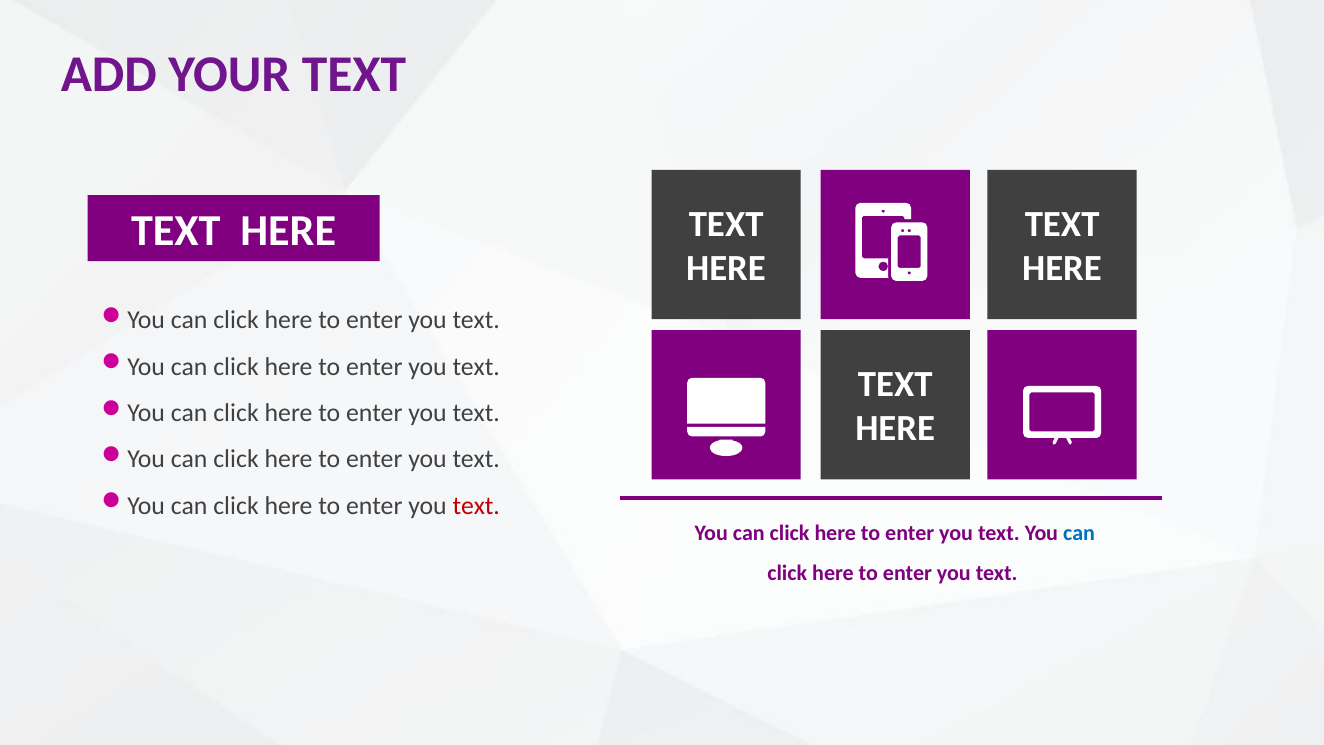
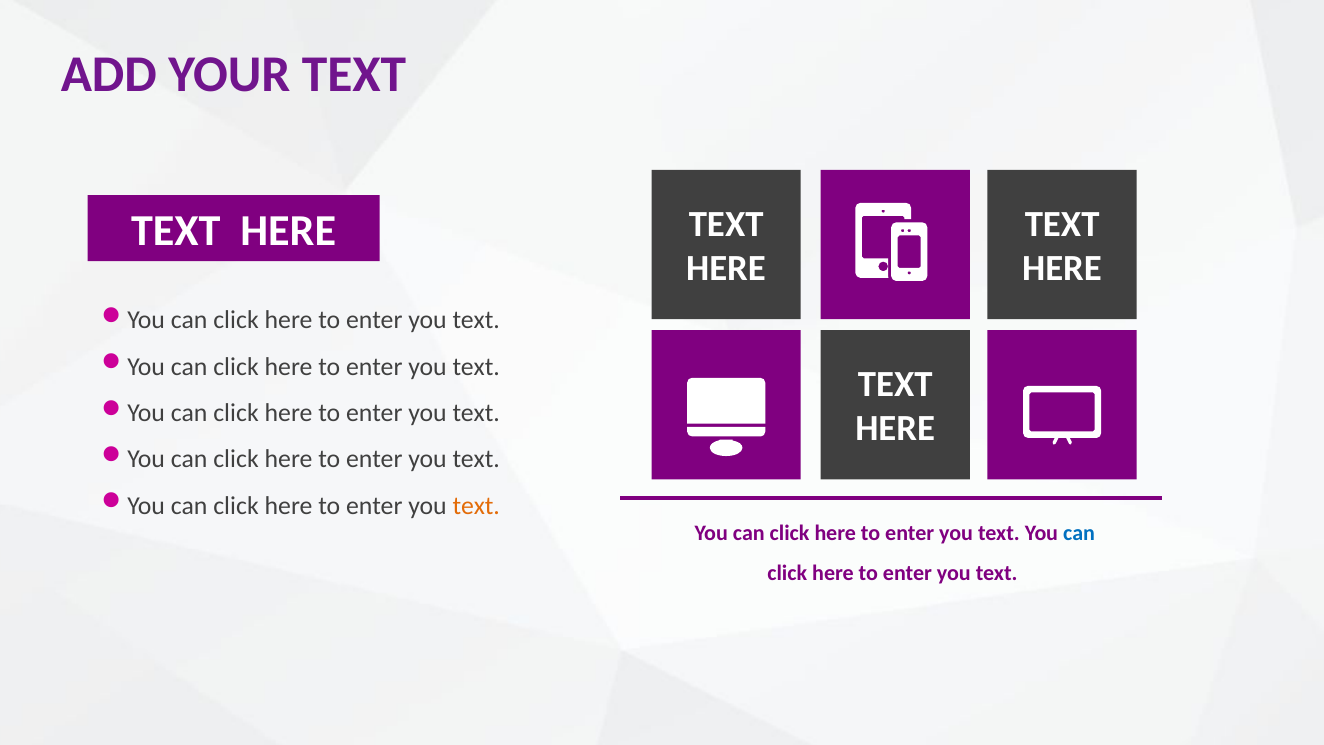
text colour: red -> orange (476, 506)
